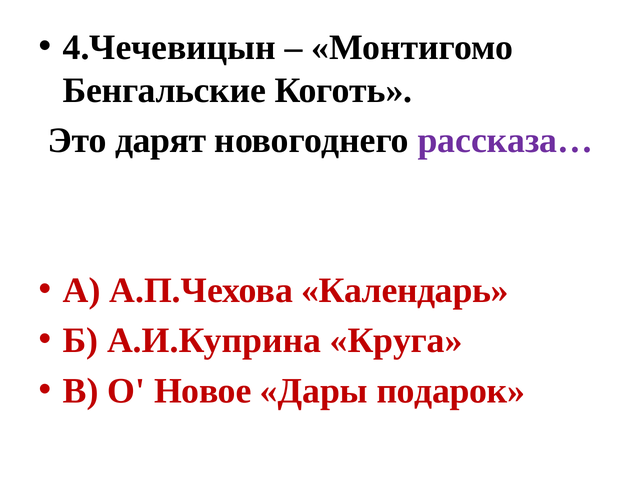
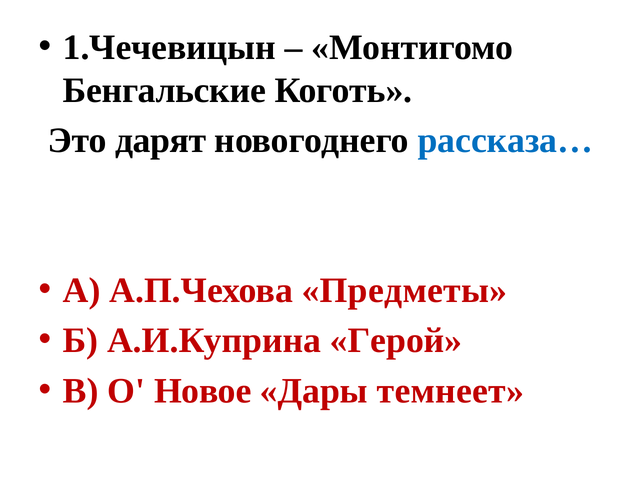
4.Чечевицын: 4.Чечевицын -> 1.Чечевицын (169, 47)
рассказа… colour: purple -> blue (505, 140)
Календарь: Календарь -> Предметы (405, 291)
Круга: Круга -> Герой (396, 341)
подарок: подарок -> темнеет (450, 391)
